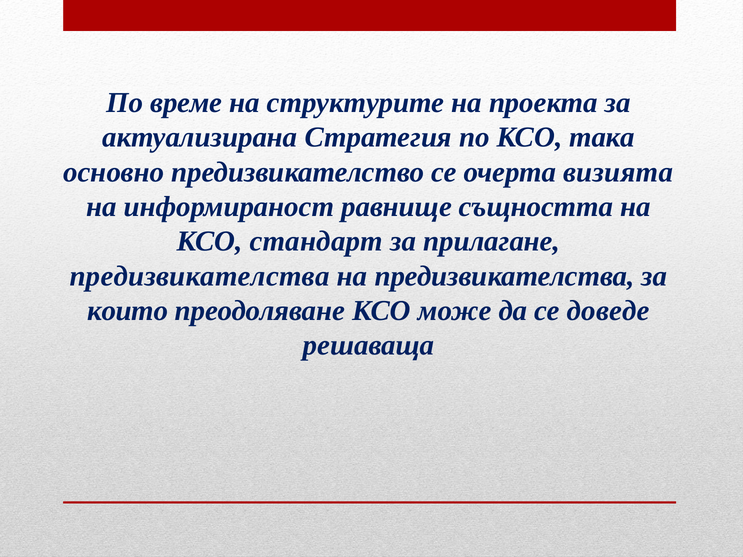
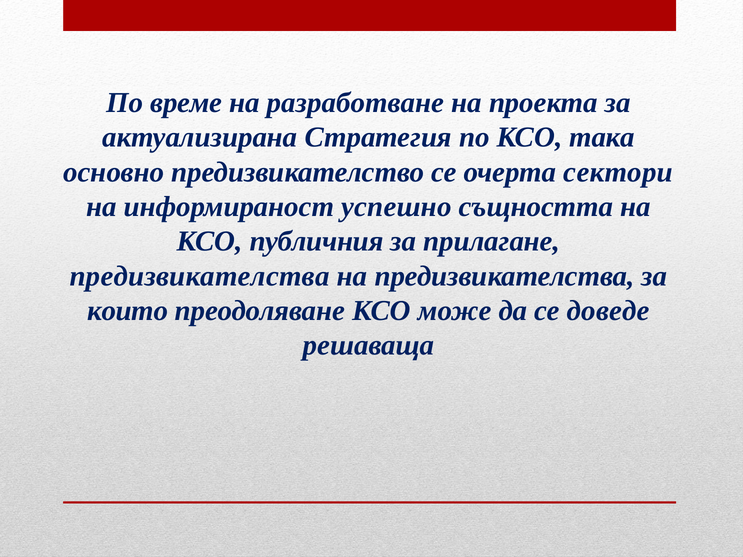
структурите: структурите -> разработване (356, 103)
визията: визията -> сектори (618, 172)
равнище: равнище -> успешно (396, 207)
стандарт: стандарт -> публичния (317, 241)
